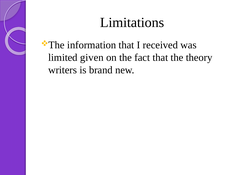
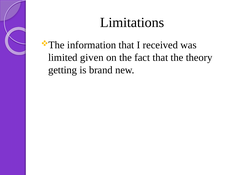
writers: writers -> getting (63, 70)
